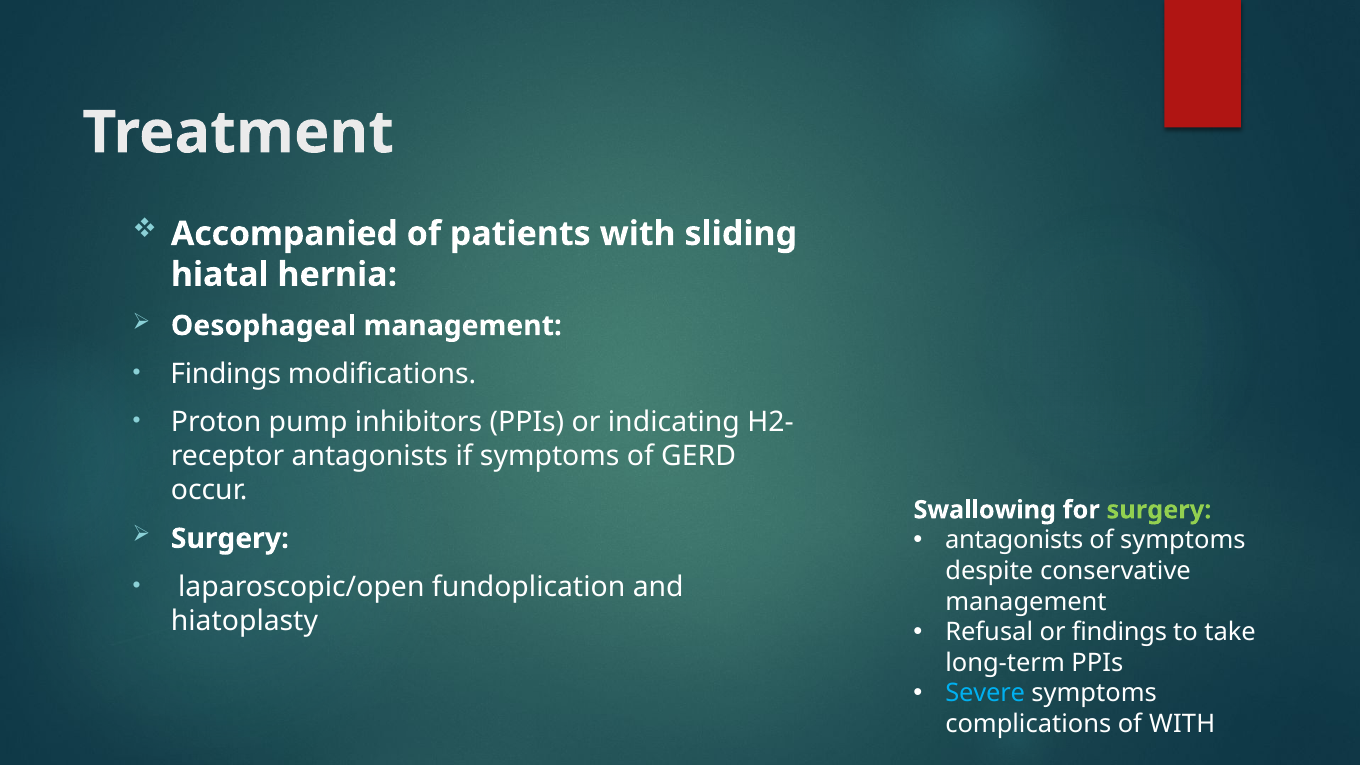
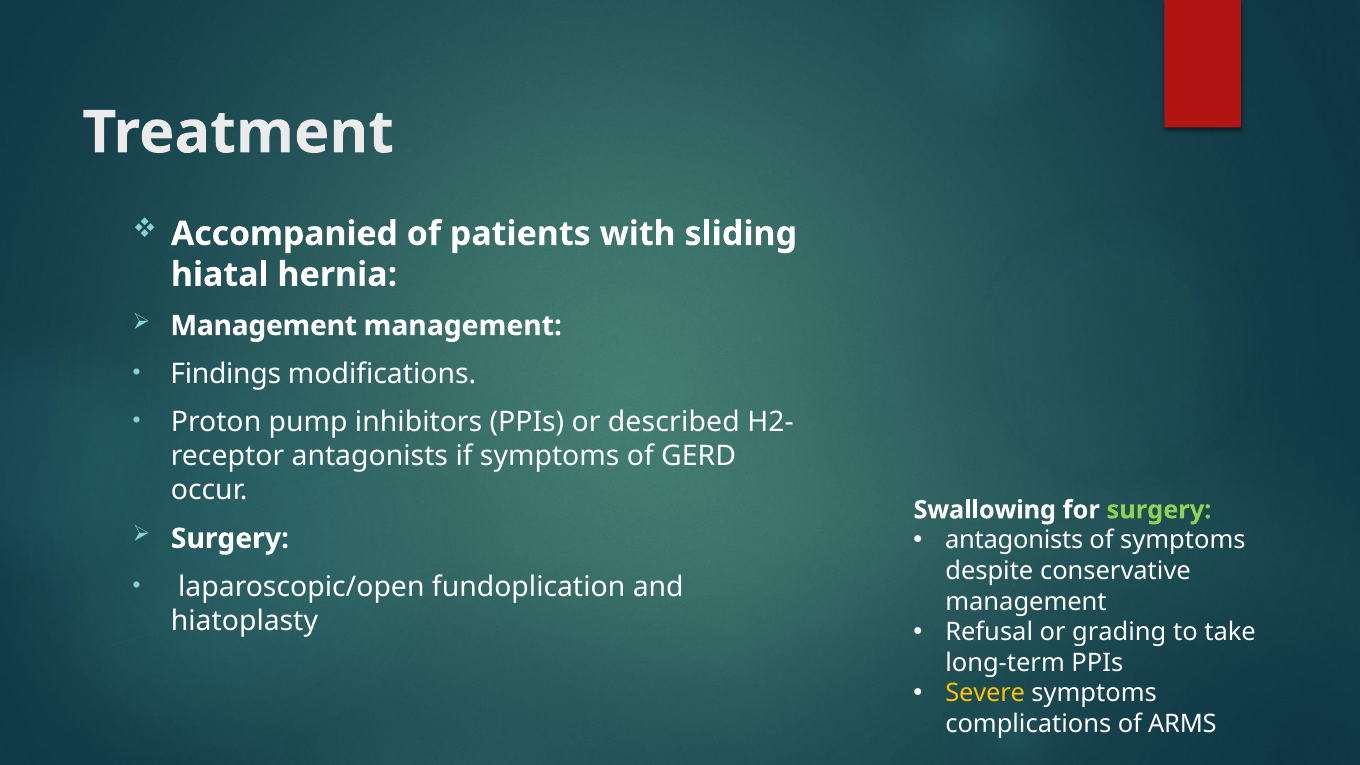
Oesophageal: Oesophageal -> Management (264, 326)
indicating: indicating -> described (674, 422)
or findings: findings -> grading (1119, 632)
Severe colour: light blue -> yellow (985, 694)
of WITH: WITH -> ARMS (1182, 724)
